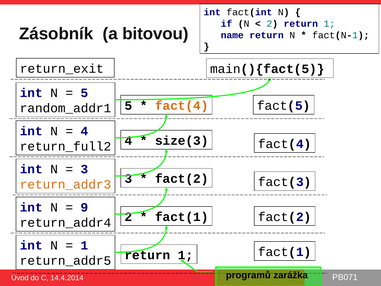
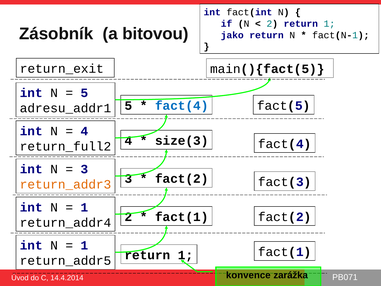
name: name -> jako (232, 35)
random_addr1: random_addr1 -> adresu_addr1 (66, 108)
fact(4 colour: orange -> blue (182, 106)
9: 9 -> 1 (85, 207)
programů: programů -> konvence (248, 275)
